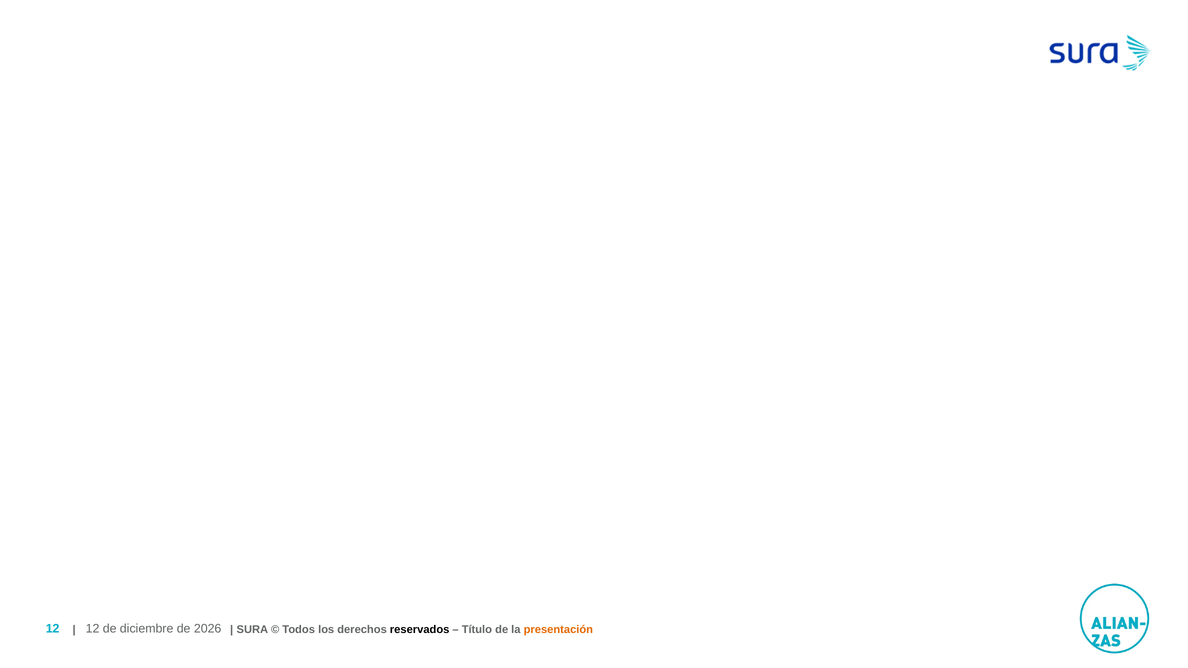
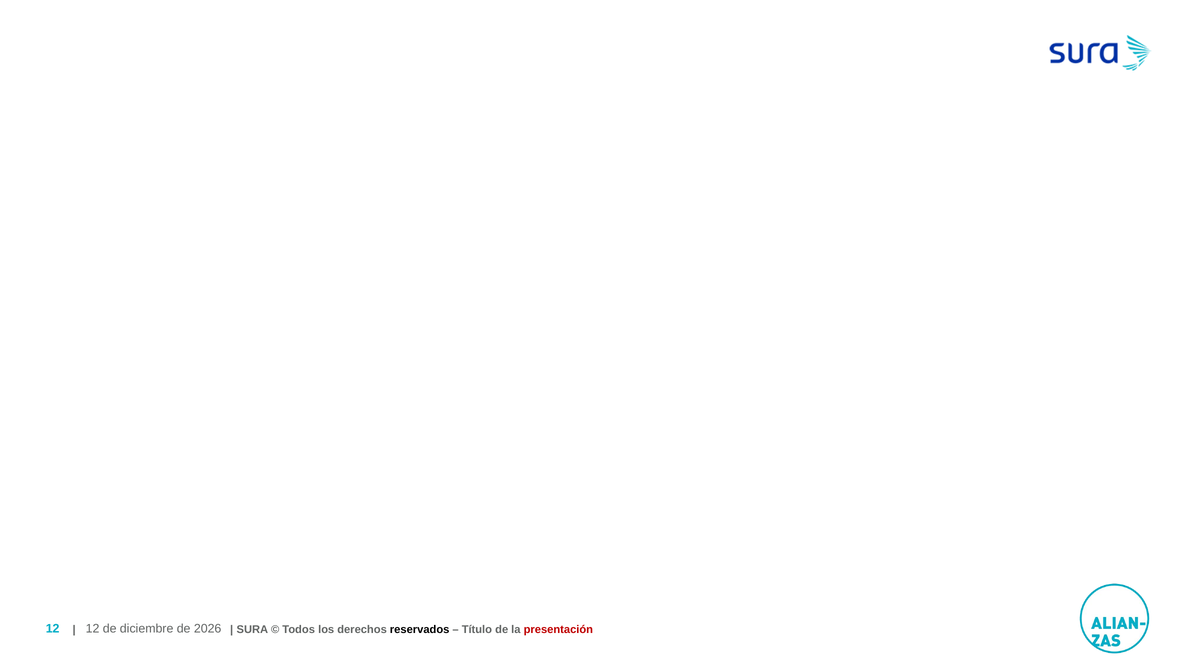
presentación colour: orange -> red (558, 630)
